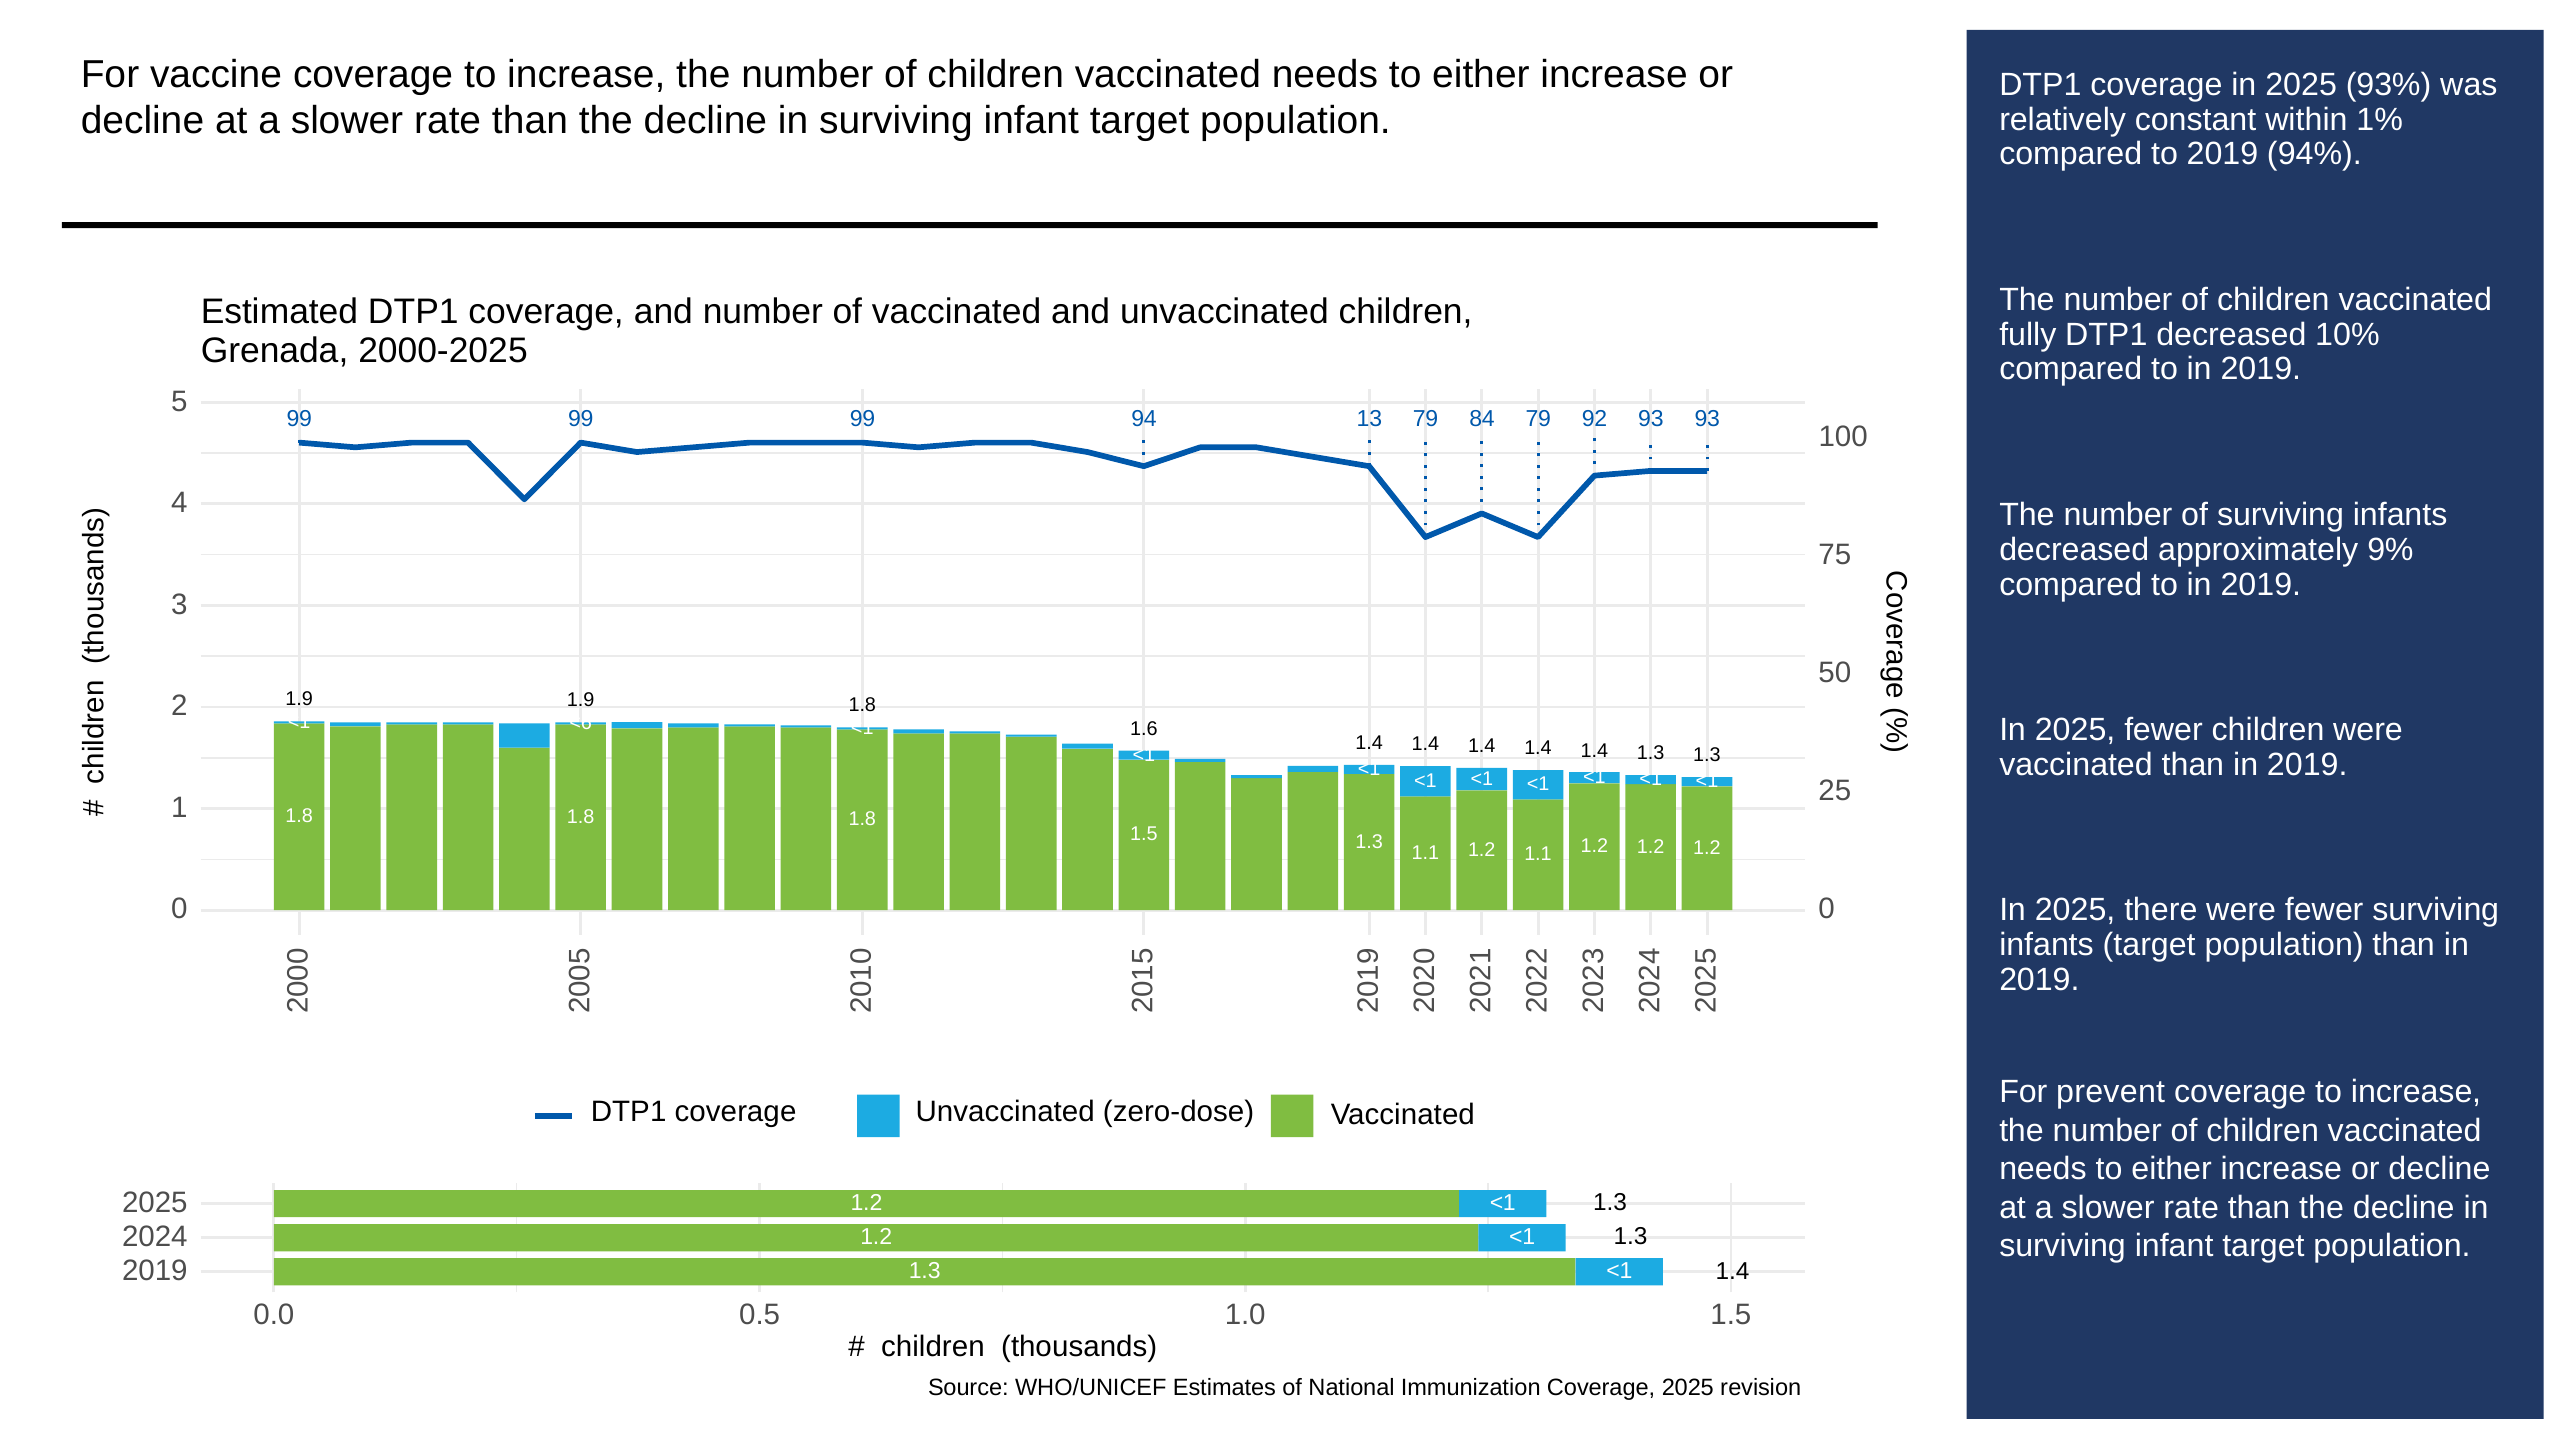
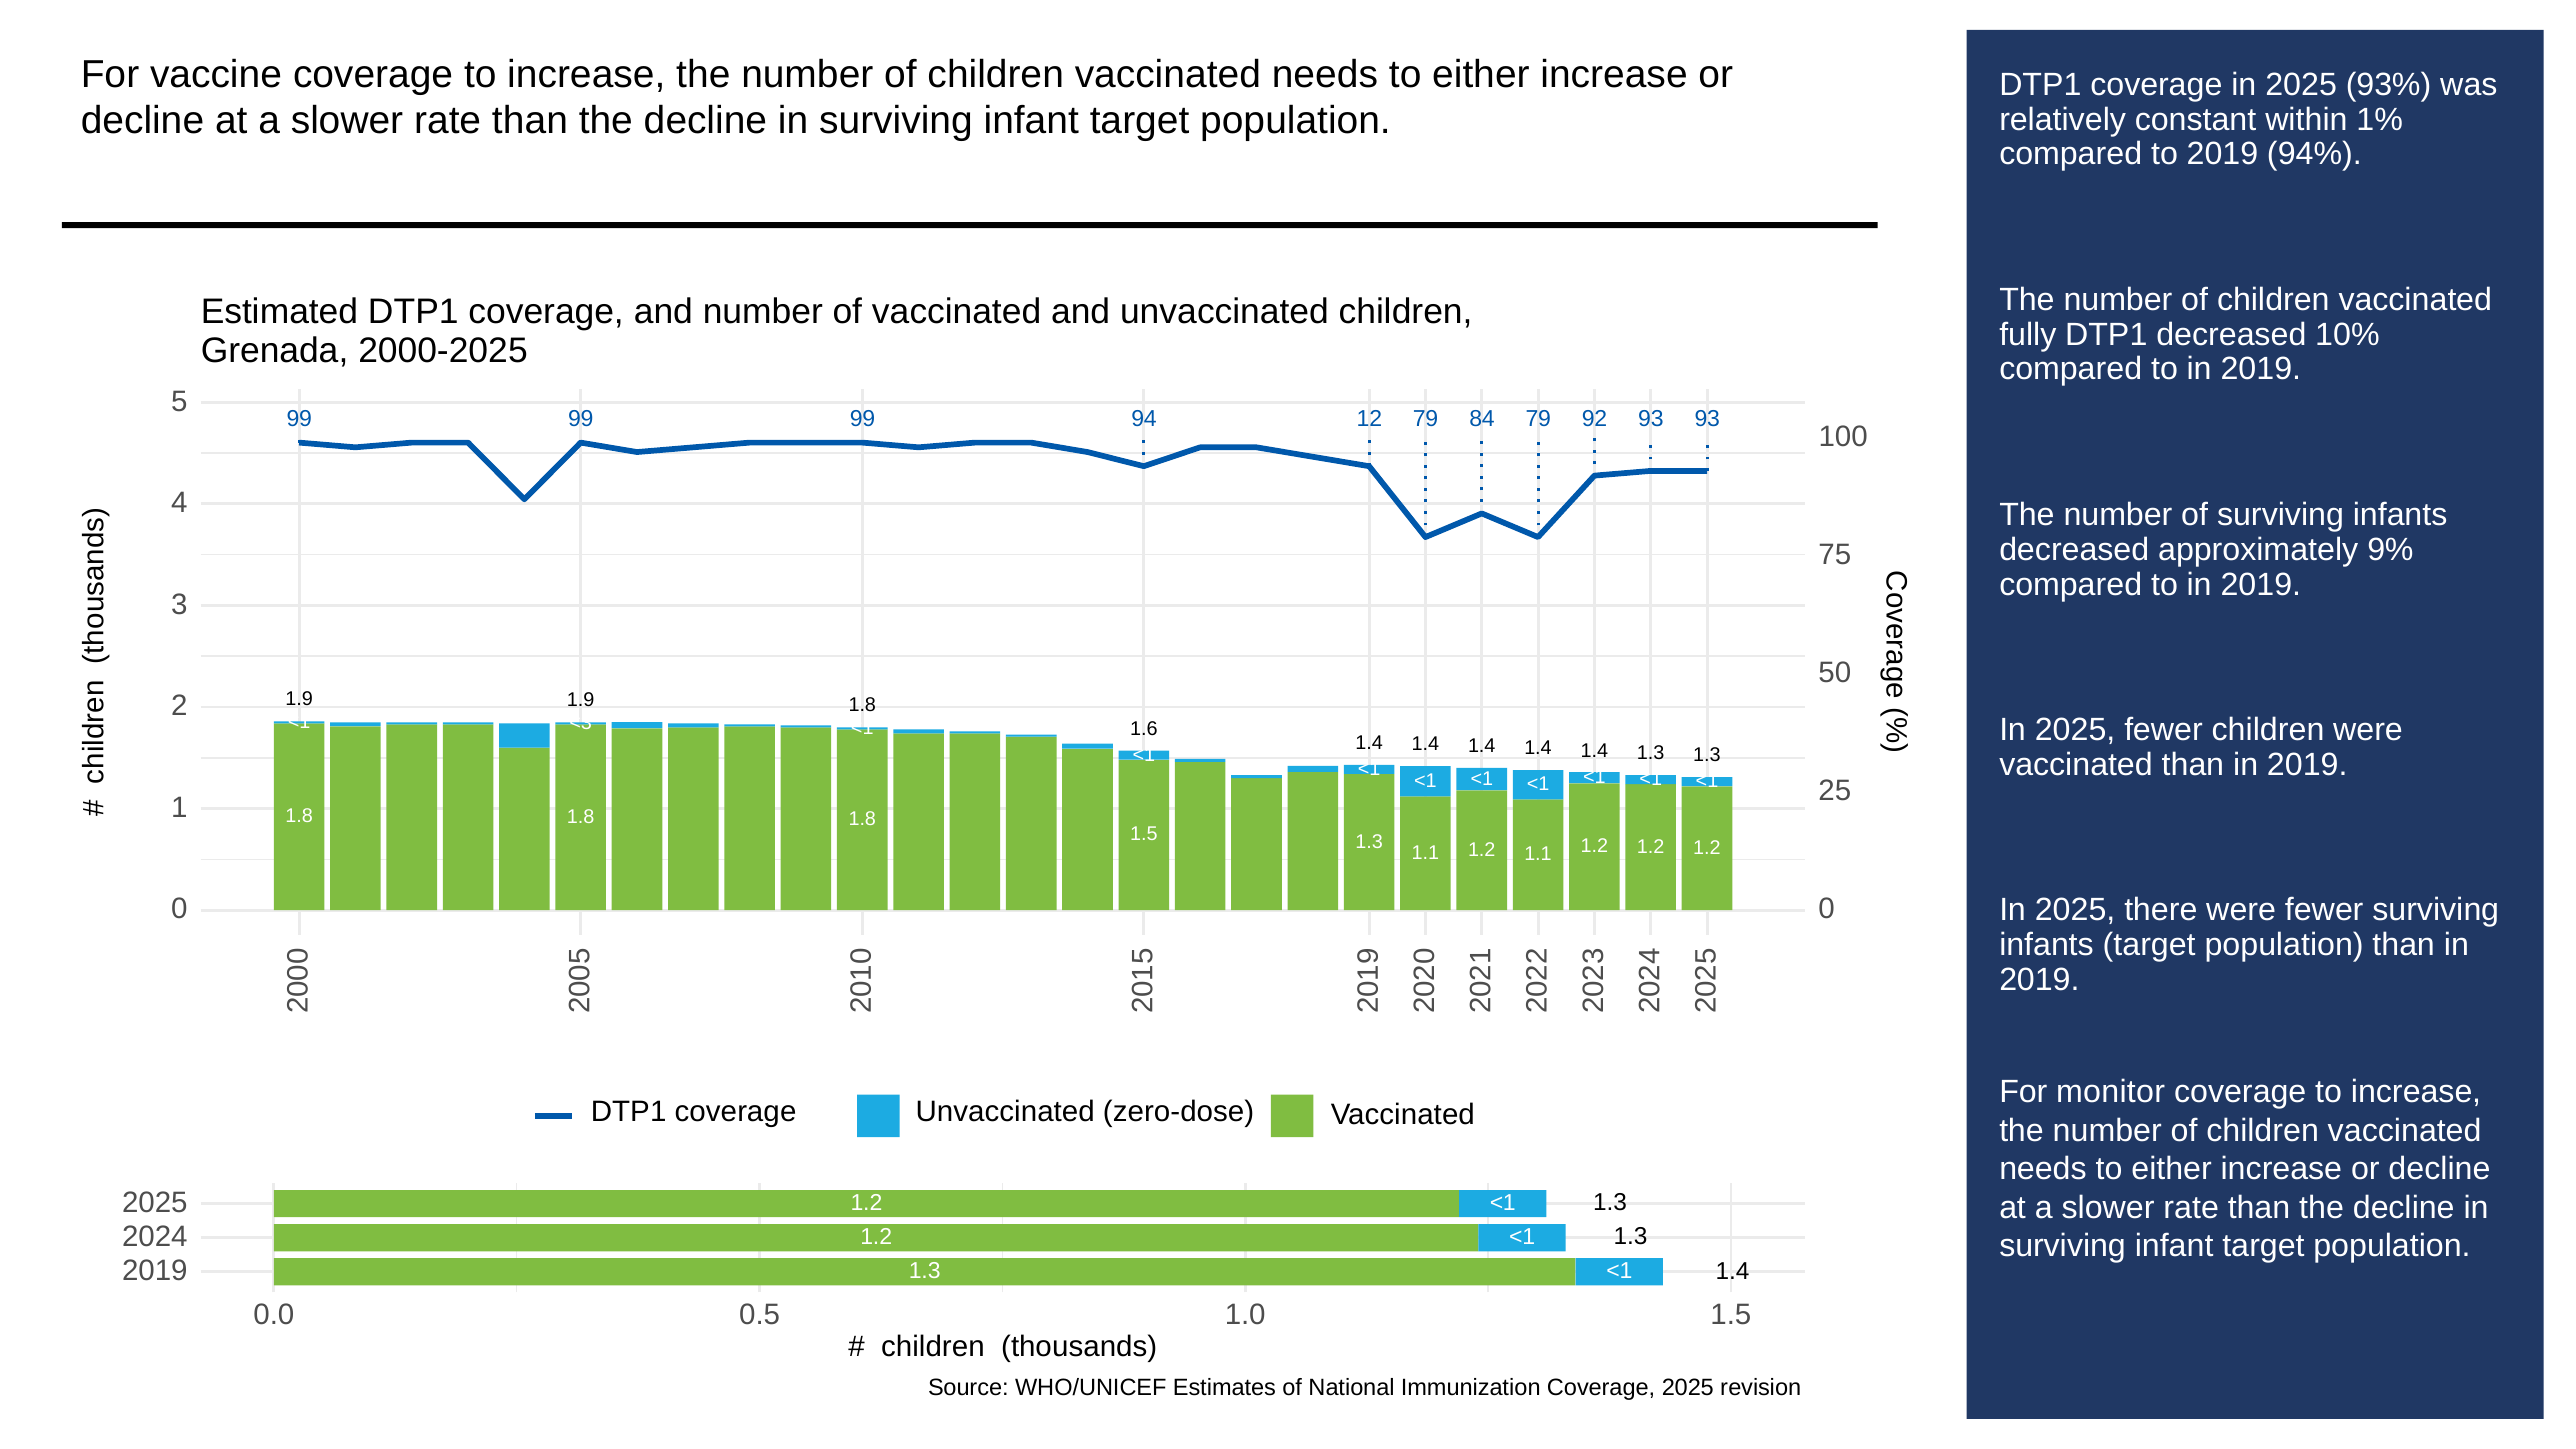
13: 13 -> 12 (1369, 419)
<6: <6 -> <3 (581, 723)
prevent: prevent -> monitor (2111, 1092)
